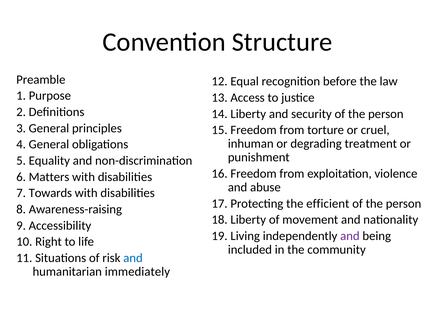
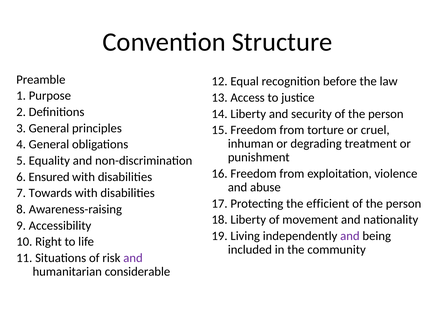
Matters: Matters -> Ensured (49, 177)
and colour: blue -> purple (133, 258)
immediately: immediately -> considerable (137, 272)
